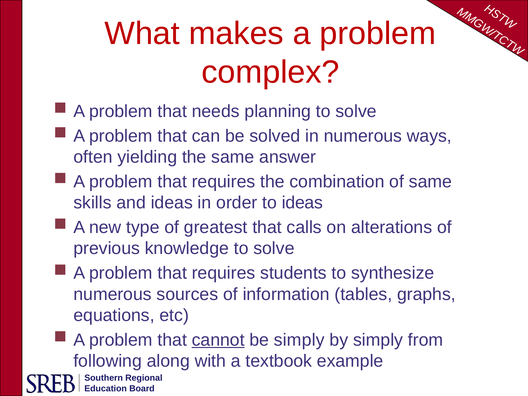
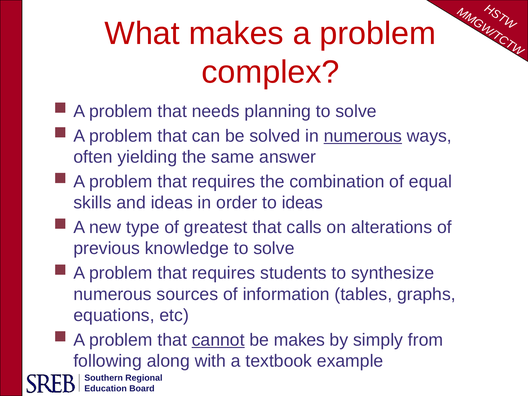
numerous underline: none -> present (363, 136)
of same: same -> equal (430, 182)
be simply: simply -> makes (299, 340)
